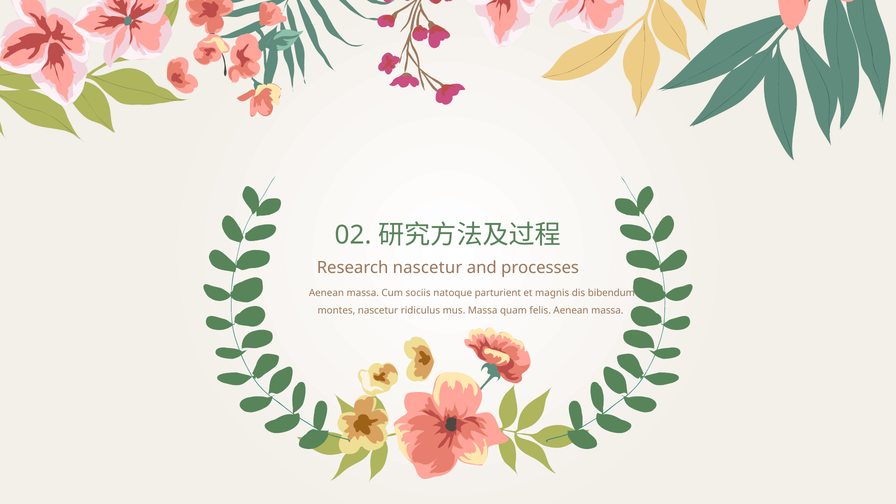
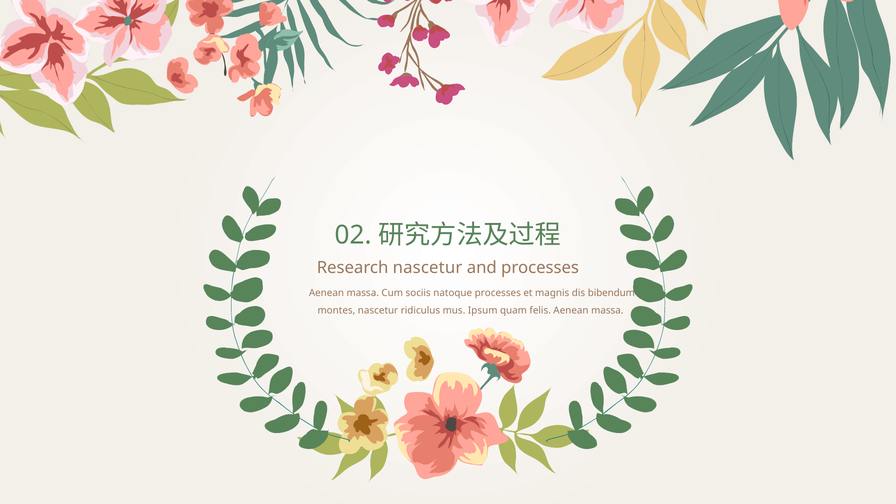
natoque parturient: parturient -> processes (498, 293)
mus Massa: Massa -> Ipsum (483, 311)
